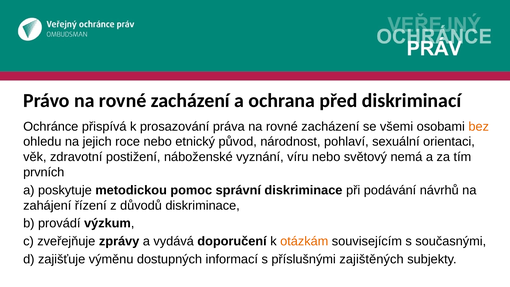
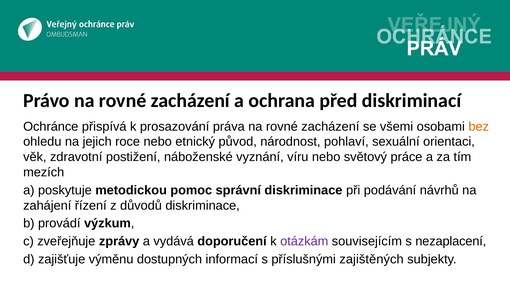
nemá: nemá -> práce (406, 157)
prvních: prvních -> mezích (44, 172)
otázkám colour: orange -> purple (304, 241)
současnými: současnými -> nezaplacení (451, 241)
